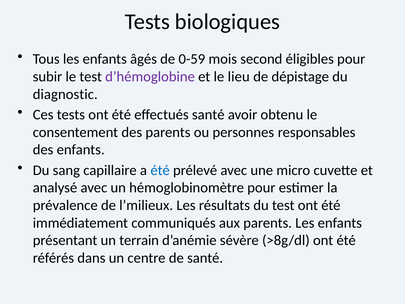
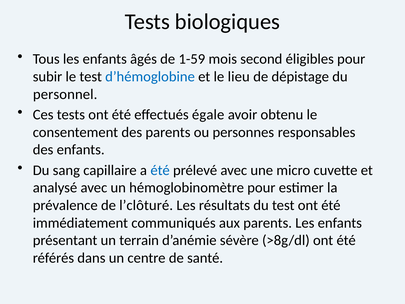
0-59: 0-59 -> 1-59 (192, 59)
d’hémoglobine colour: purple -> blue (150, 77)
diagnostic: diagnostic -> personnel (65, 94)
effectués santé: santé -> égale (208, 115)
l’milieux: l’milieux -> l’clôturé (146, 205)
